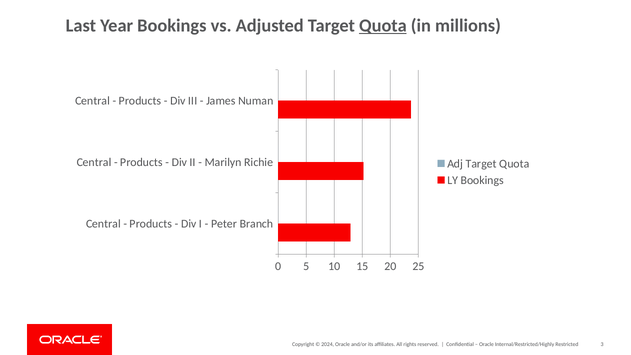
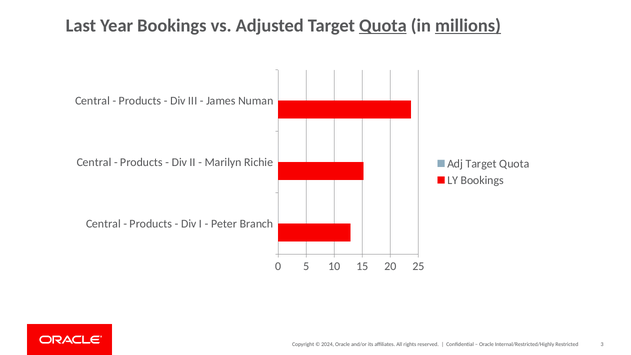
millions underline: none -> present (468, 25)
